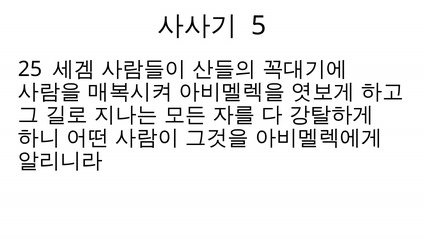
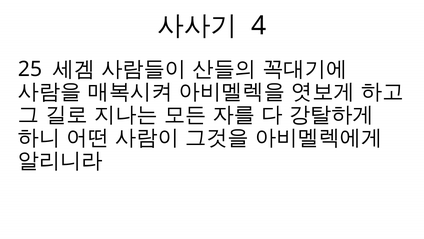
5: 5 -> 4 (259, 26)
